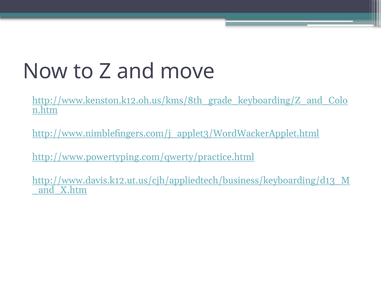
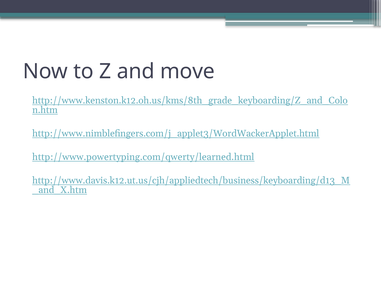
http://www.powertyping.com/qwerty/practice.html: http://www.powertyping.com/qwerty/practice.html -> http://www.powertyping.com/qwerty/learned.html (143, 157)
